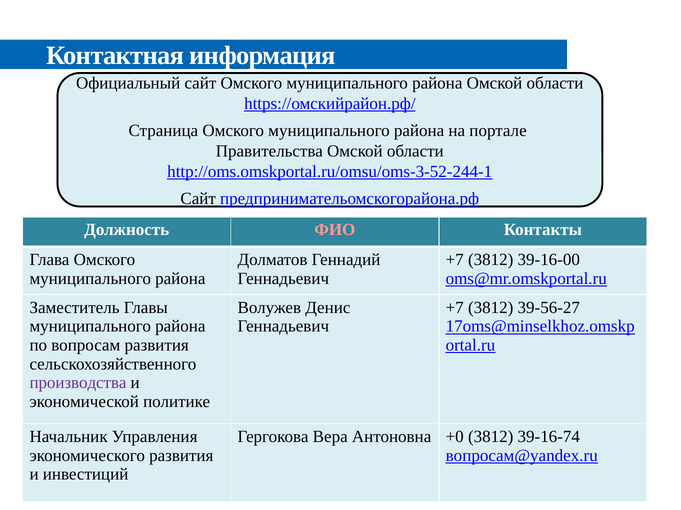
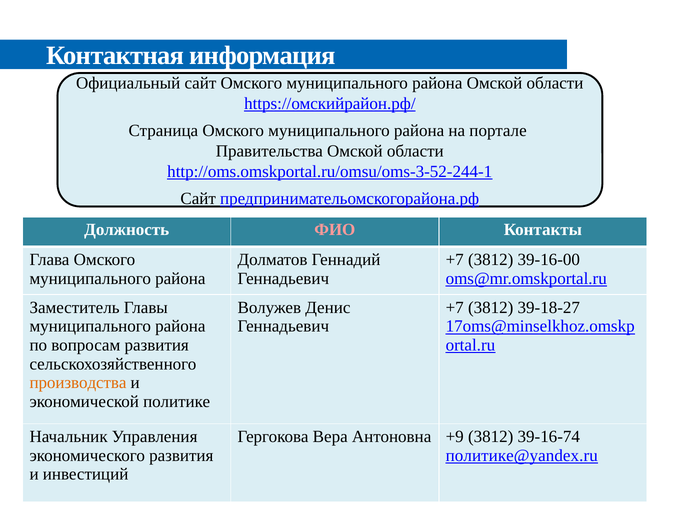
39-56-27: 39-56-27 -> 39-18-27 (549, 308)
производства colour: purple -> orange (78, 383)
+0: +0 -> +9 (455, 437)
вопросам@yandex.ru: вопросам@yandex.ru -> политике@yandex.ru (522, 456)
